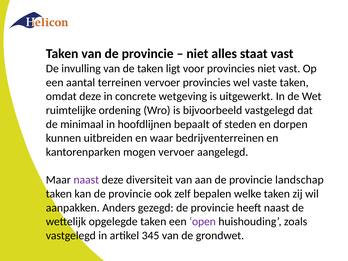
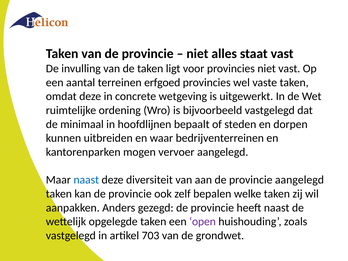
terreinen vervoer: vervoer -> erfgoed (162, 82)
naast colour: purple -> blue (86, 180)
provincie landschap: landschap -> aangelegd (299, 180)
345: 345 -> 703 (151, 236)
